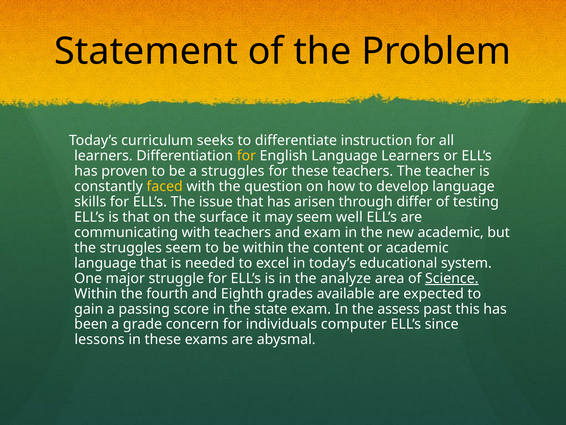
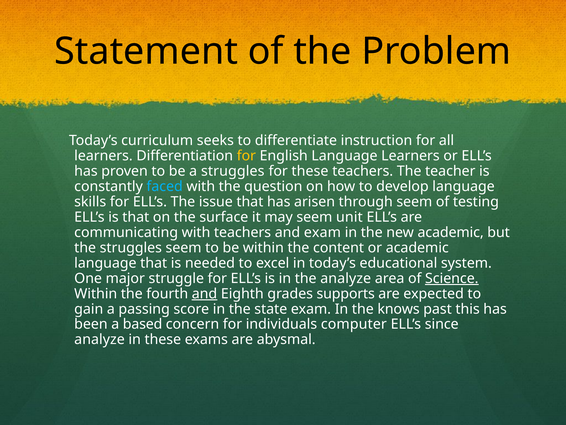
faced colour: yellow -> light blue (165, 186)
through differ: differ -> seem (414, 202)
well: well -> unit (349, 217)
and underline: none -> present (205, 293)
available: available -> supports (346, 293)
assess: assess -> knows (399, 309)
grade: grade -> based (143, 324)
lessons: lessons -> analyze (100, 339)
